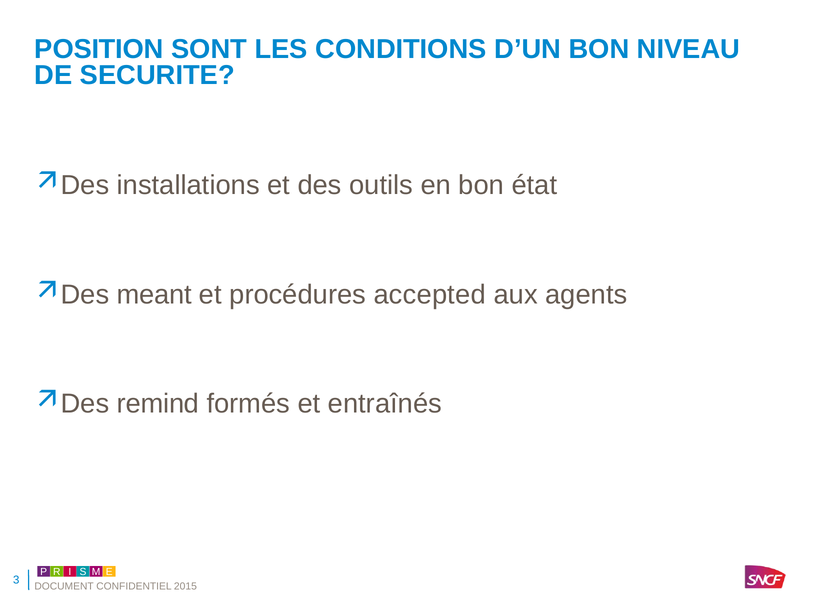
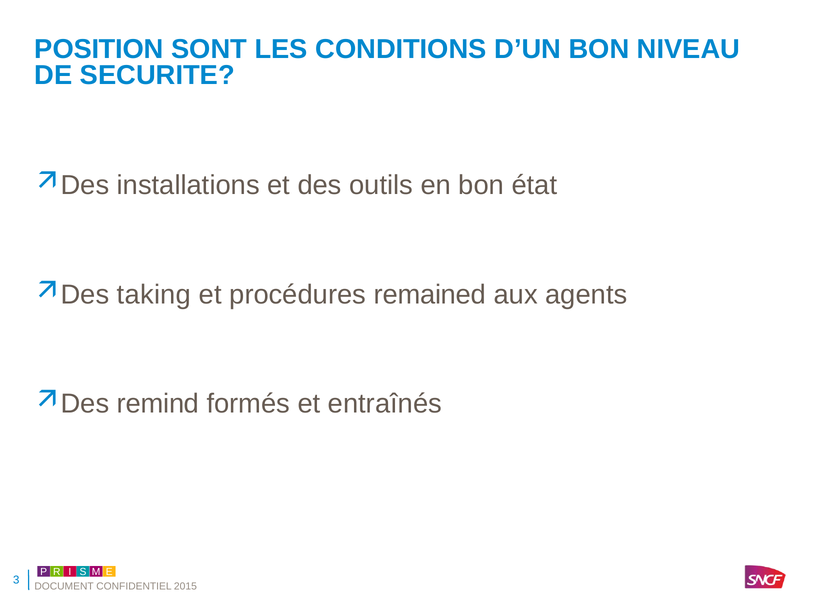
meant: meant -> taking (154, 295)
accepted: accepted -> remained (430, 295)
